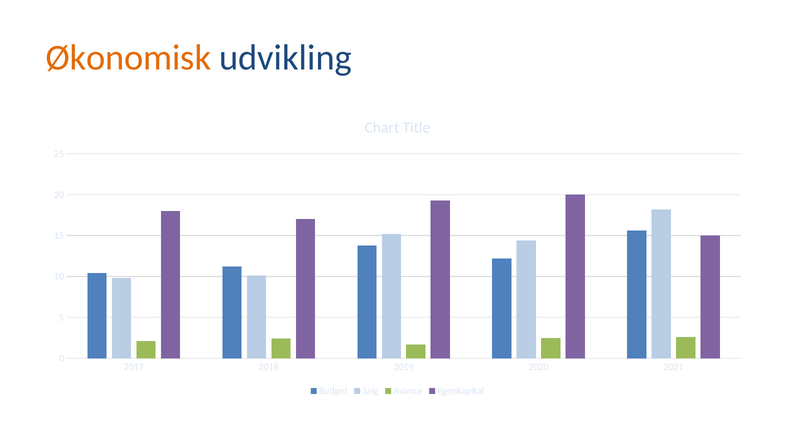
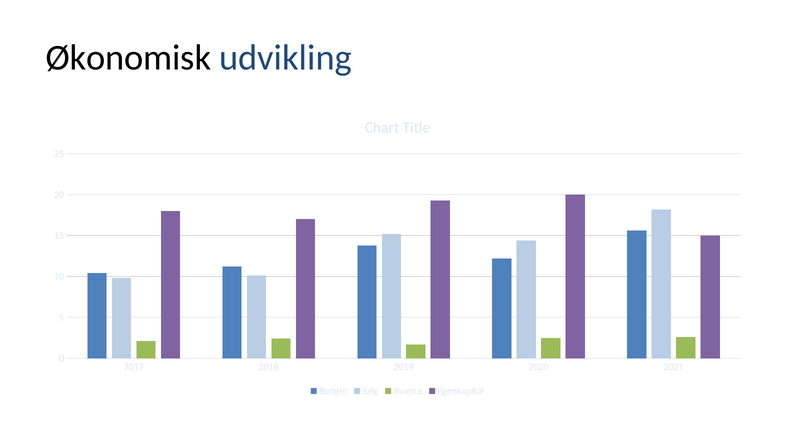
Økonomisk colour: orange -> black (128, 58)
